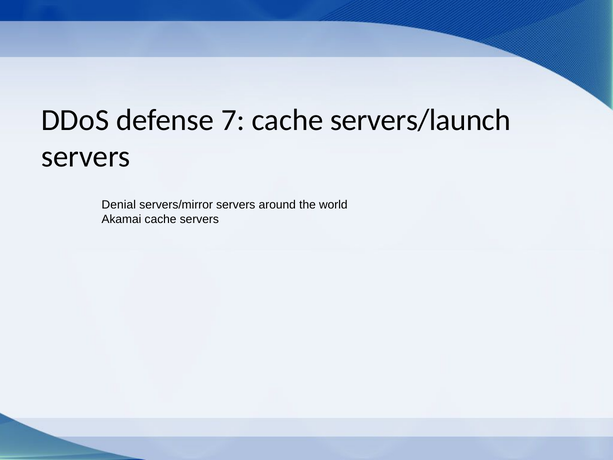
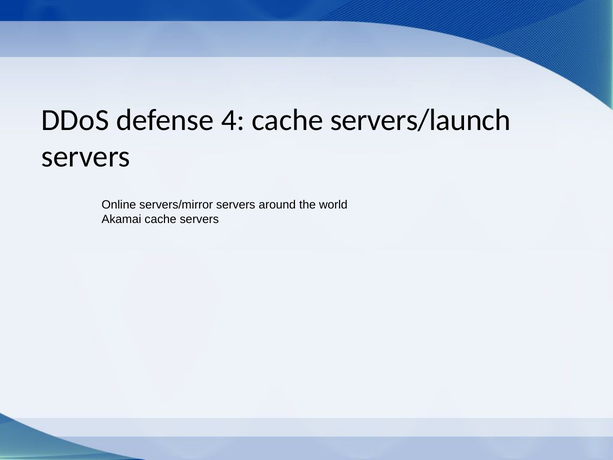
7: 7 -> 4 (233, 120)
Denial: Denial -> Online (119, 205)
